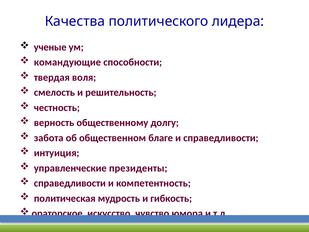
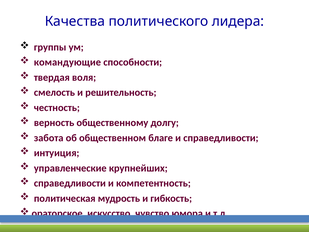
ученые: ученые -> группы (50, 47)
президенты: президенты -> крупнейших (138, 168)
